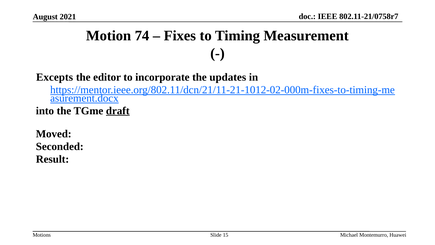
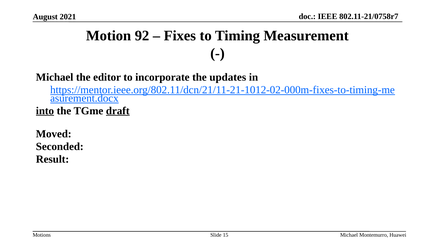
74: 74 -> 92 (142, 36)
Excepts: Excepts -> Michael (55, 77)
into underline: none -> present (45, 111)
